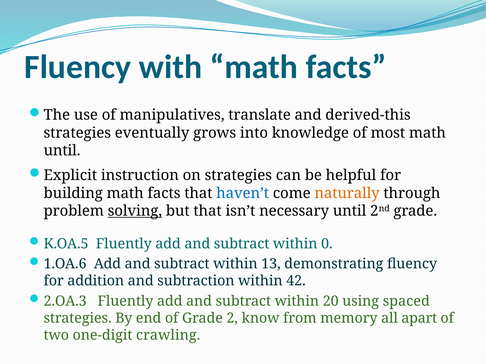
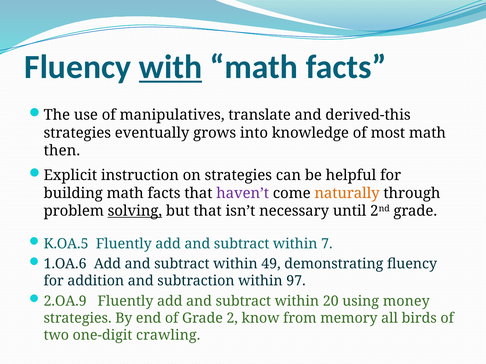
with underline: none -> present (171, 67)
until: until -> then (62, 151)
haven’t colour: blue -> purple (243, 193)
0: 0 -> 7 (327, 244)
13: 13 -> 49 (271, 264)
42: 42 -> 97 (296, 281)
2.OA.3: 2.OA.3 -> 2.OA.9 (65, 302)
spaced: spaced -> money (406, 302)
apart: apart -> birds (419, 319)
